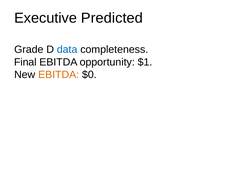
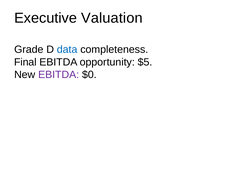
Predicted: Predicted -> Valuation (112, 18)
$1: $1 -> $5 (145, 62)
EBITDA colour: orange -> purple (59, 75)
